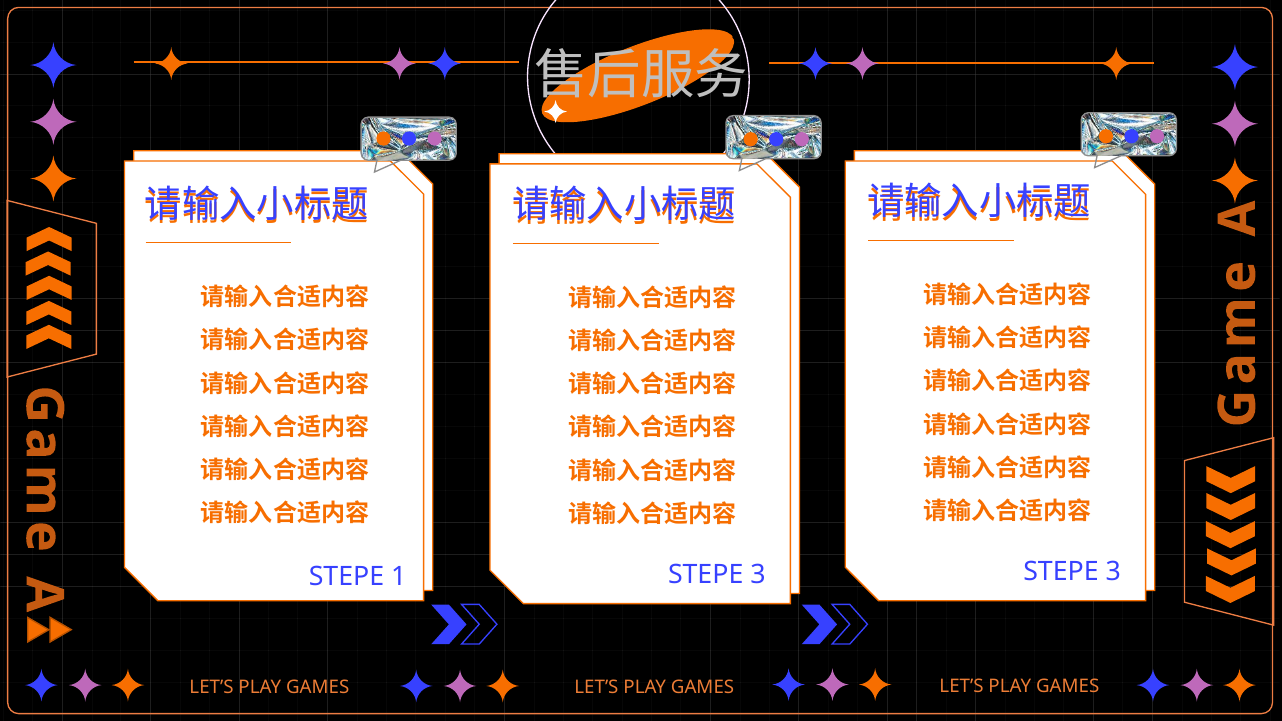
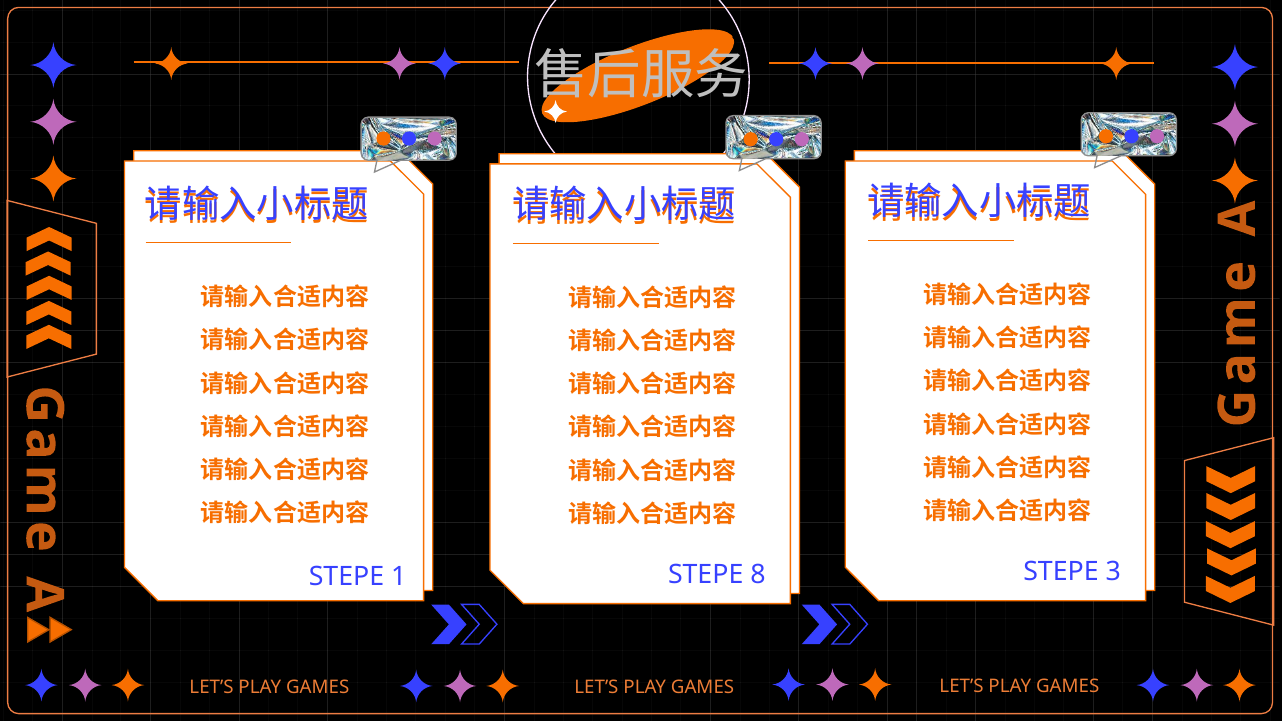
3: 3 -> 8 (758, 575)
